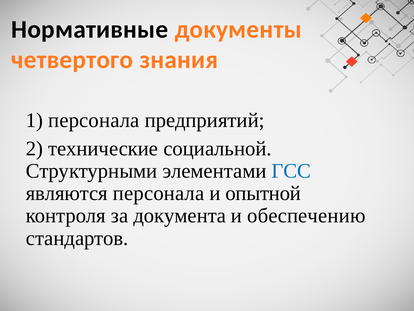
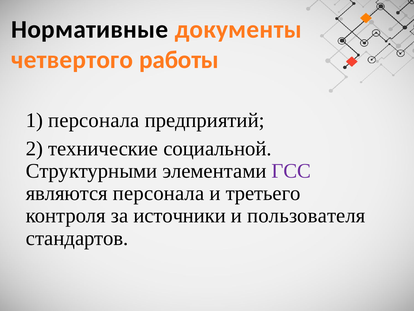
знания: знания -> работы (179, 60)
ГСС colour: blue -> purple (291, 171)
опытной: опытной -> третьего (263, 193)
документа: документа -> источники (180, 215)
обеспечению: обеспечению -> пользователя (306, 215)
